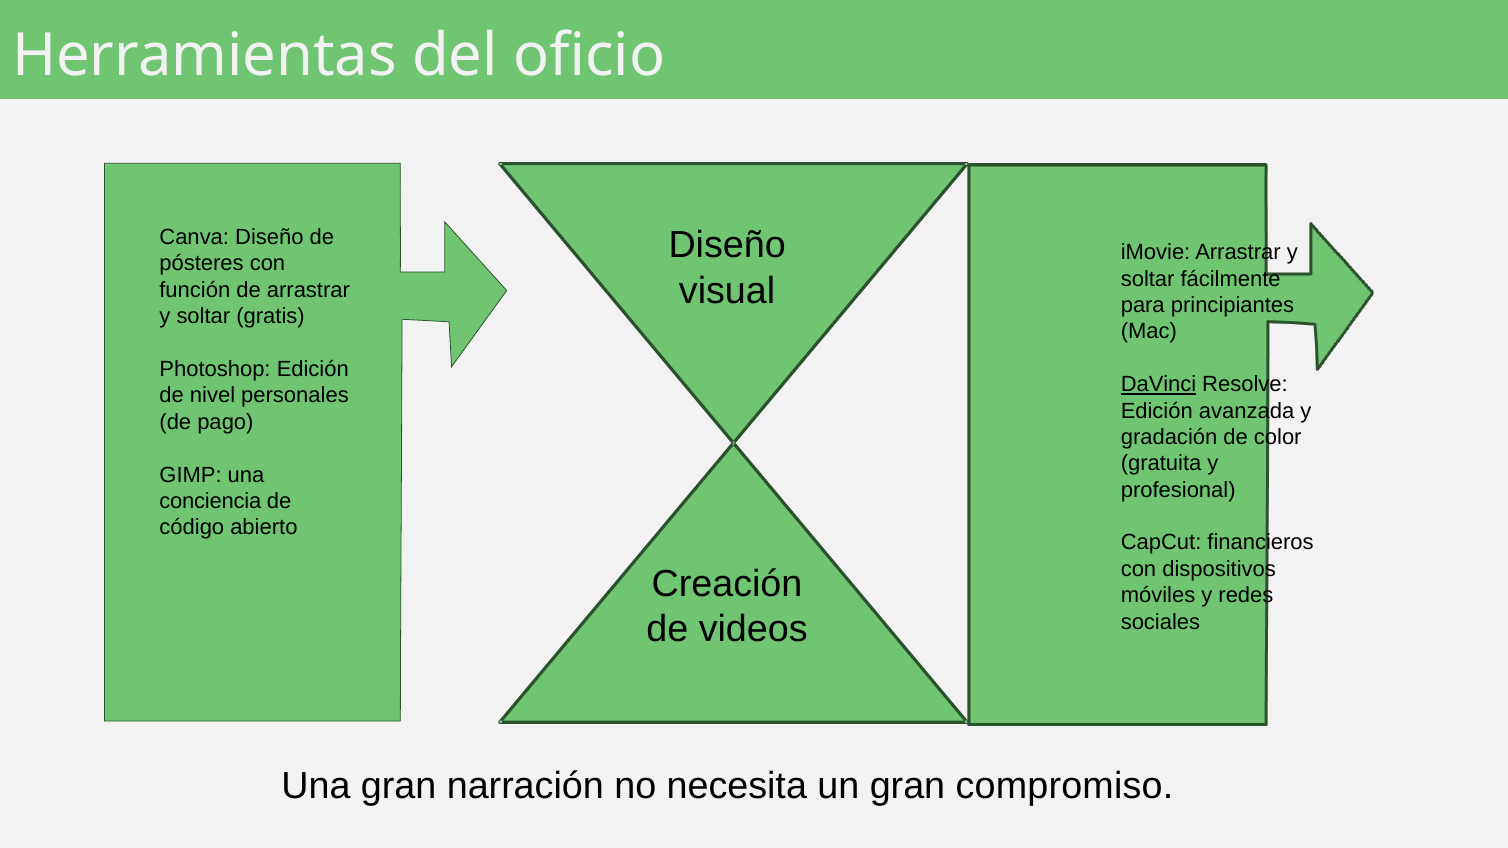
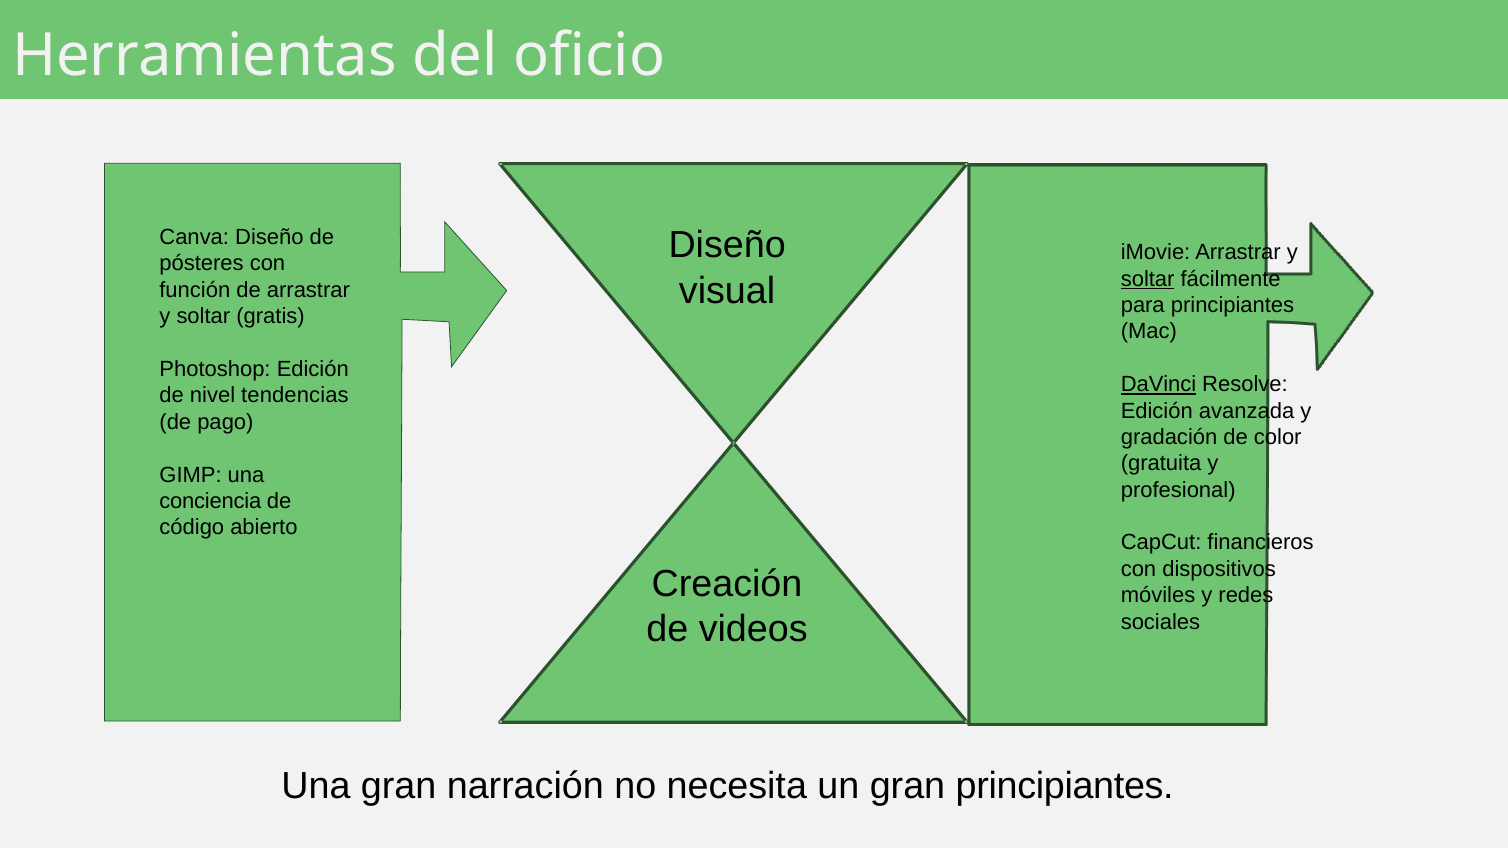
soltar underline: none -> present (1148, 279)
personales: personales -> tendencias (295, 396)
gran compromiso: compromiso -> principiantes (1065, 787)
